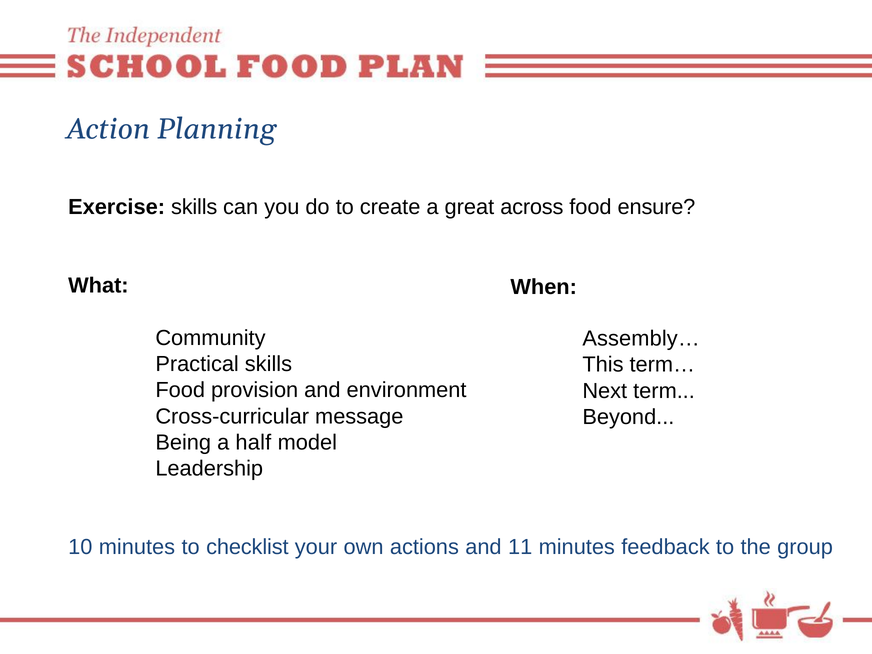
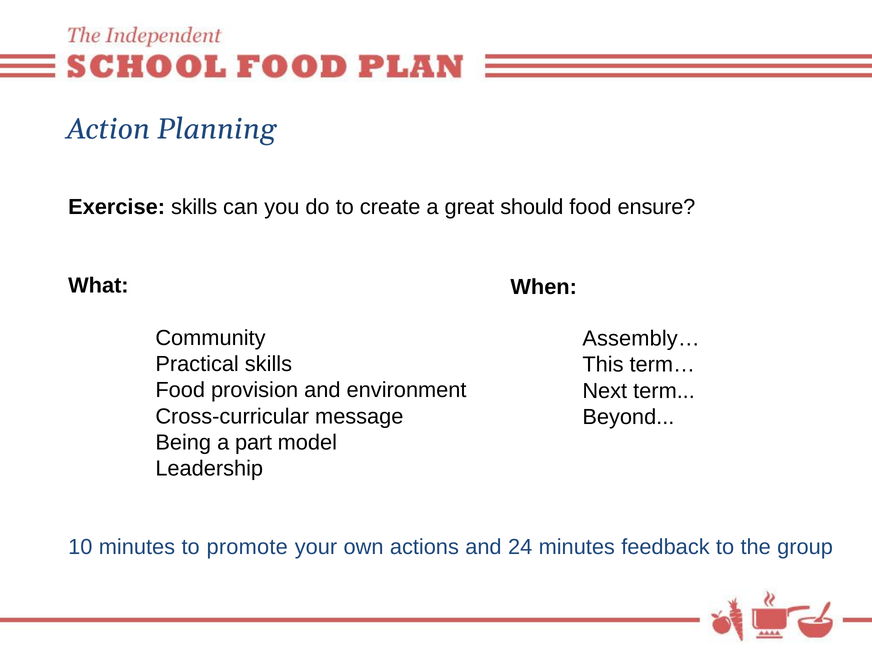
across: across -> should (532, 207)
half: half -> part (254, 443)
checklist: checklist -> promote (247, 547)
11: 11 -> 24 (520, 547)
